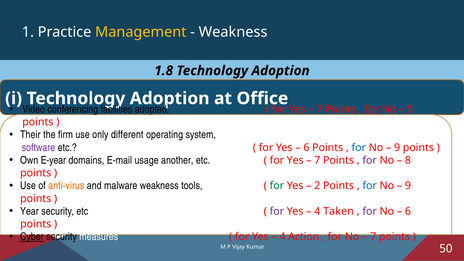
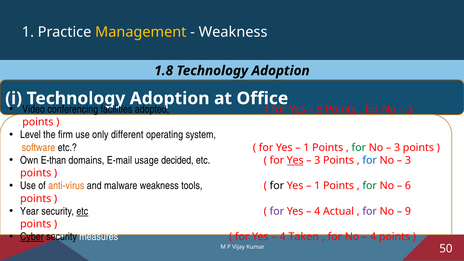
7: 7 -> 8 (319, 109)
5: 5 -> 3 (410, 109)
Their: Their -> Level (30, 135)
software colour: purple -> orange (38, 148)
6: 6 -> 1 (306, 148)
for colour: blue -> green (359, 148)
9: 9 -> 3 (397, 148)
E-year: E-year -> E-than (53, 160)
another: another -> decided (177, 160)
Yes underline: none -> present (295, 160)
7: 7 -> 3 (317, 160)
for colour: purple -> blue (370, 160)
8: 8 -> 3 (408, 160)
for colour: green -> black (277, 186)
2: 2 -> 1 (317, 186)
for colour: blue -> green (370, 186)
9: 9 -> 6 (408, 186)
etc underline: none -> present (82, 211)
Taken: Taken -> Actual (339, 211)
6: 6 -> 9 (408, 211)
Action: Action -> Taken (304, 237)
7: 7 -> 4 (373, 237)
